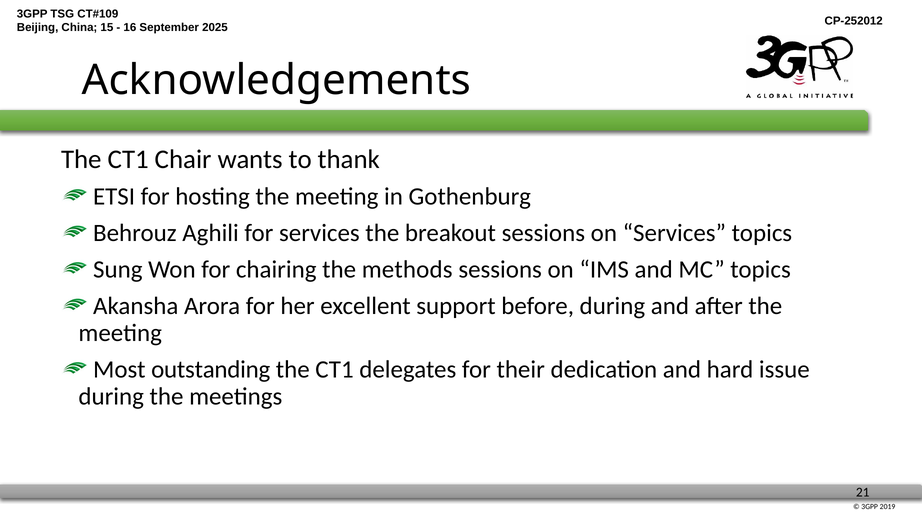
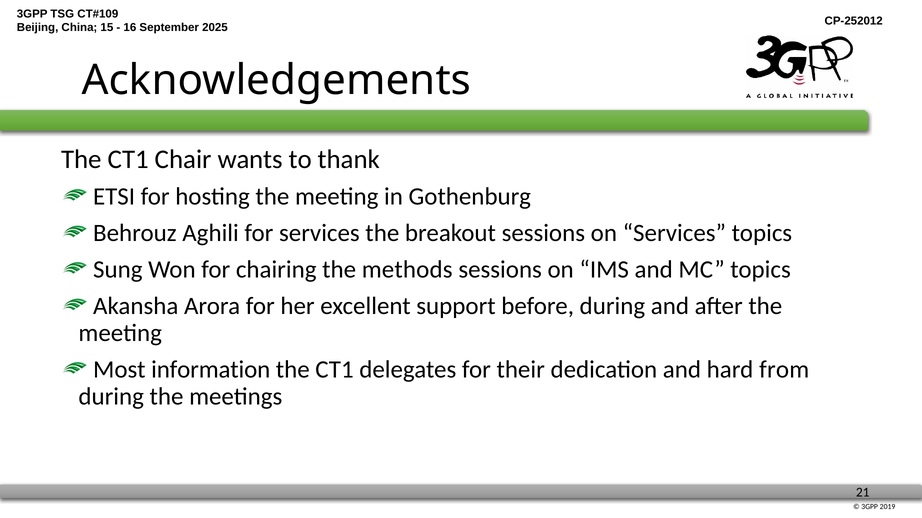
outstanding: outstanding -> information (211, 370)
issue: issue -> from (784, 370)
